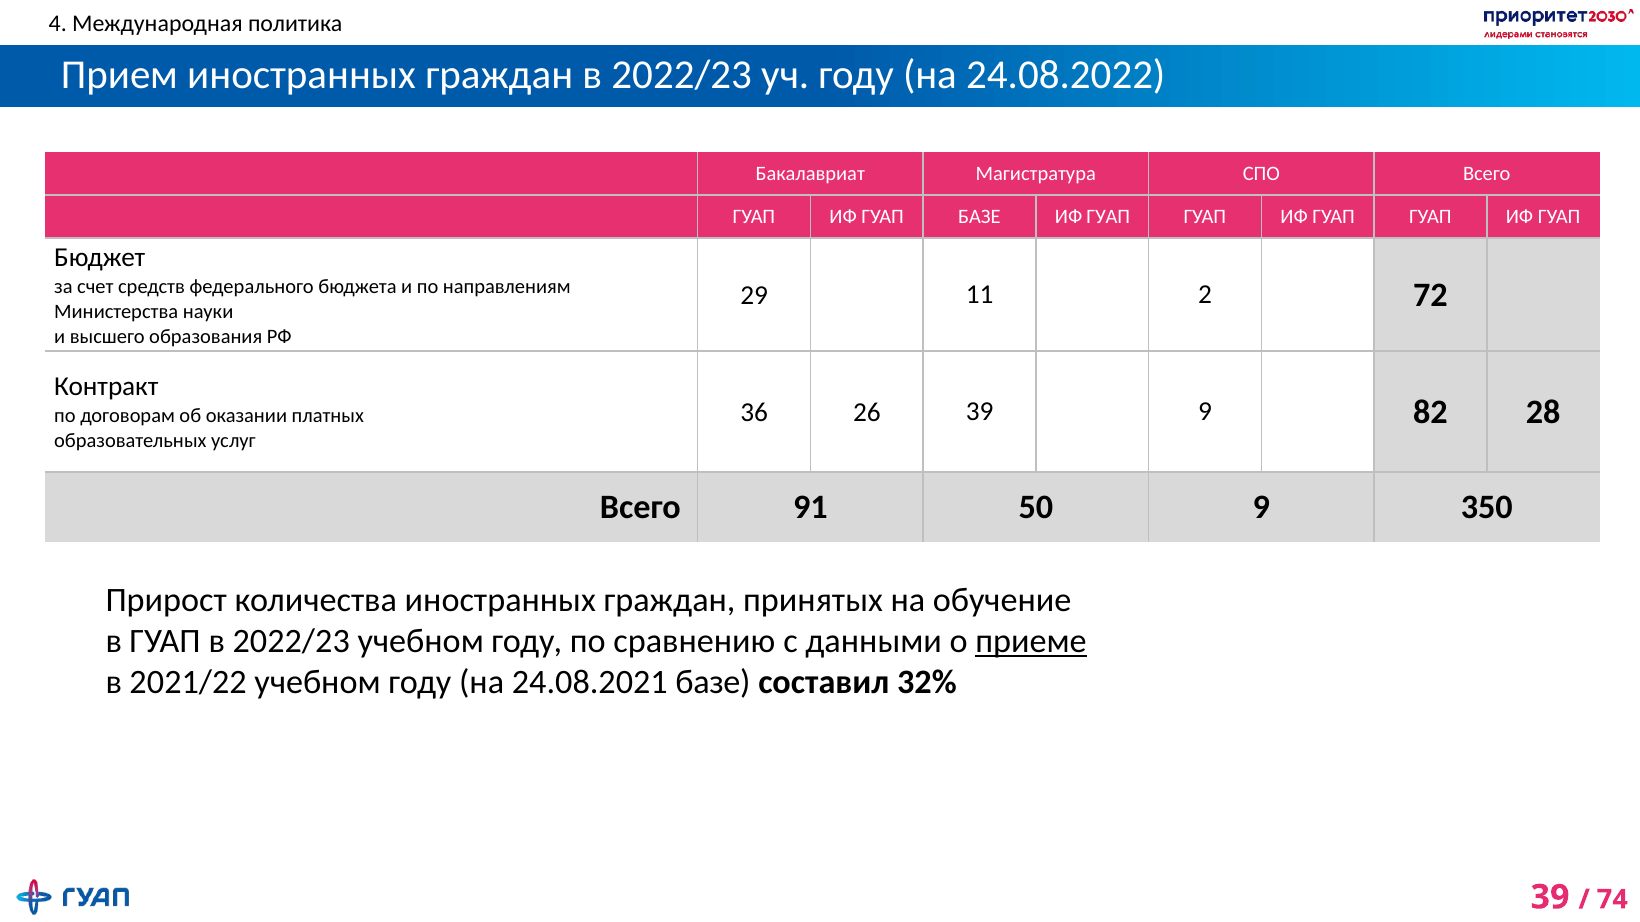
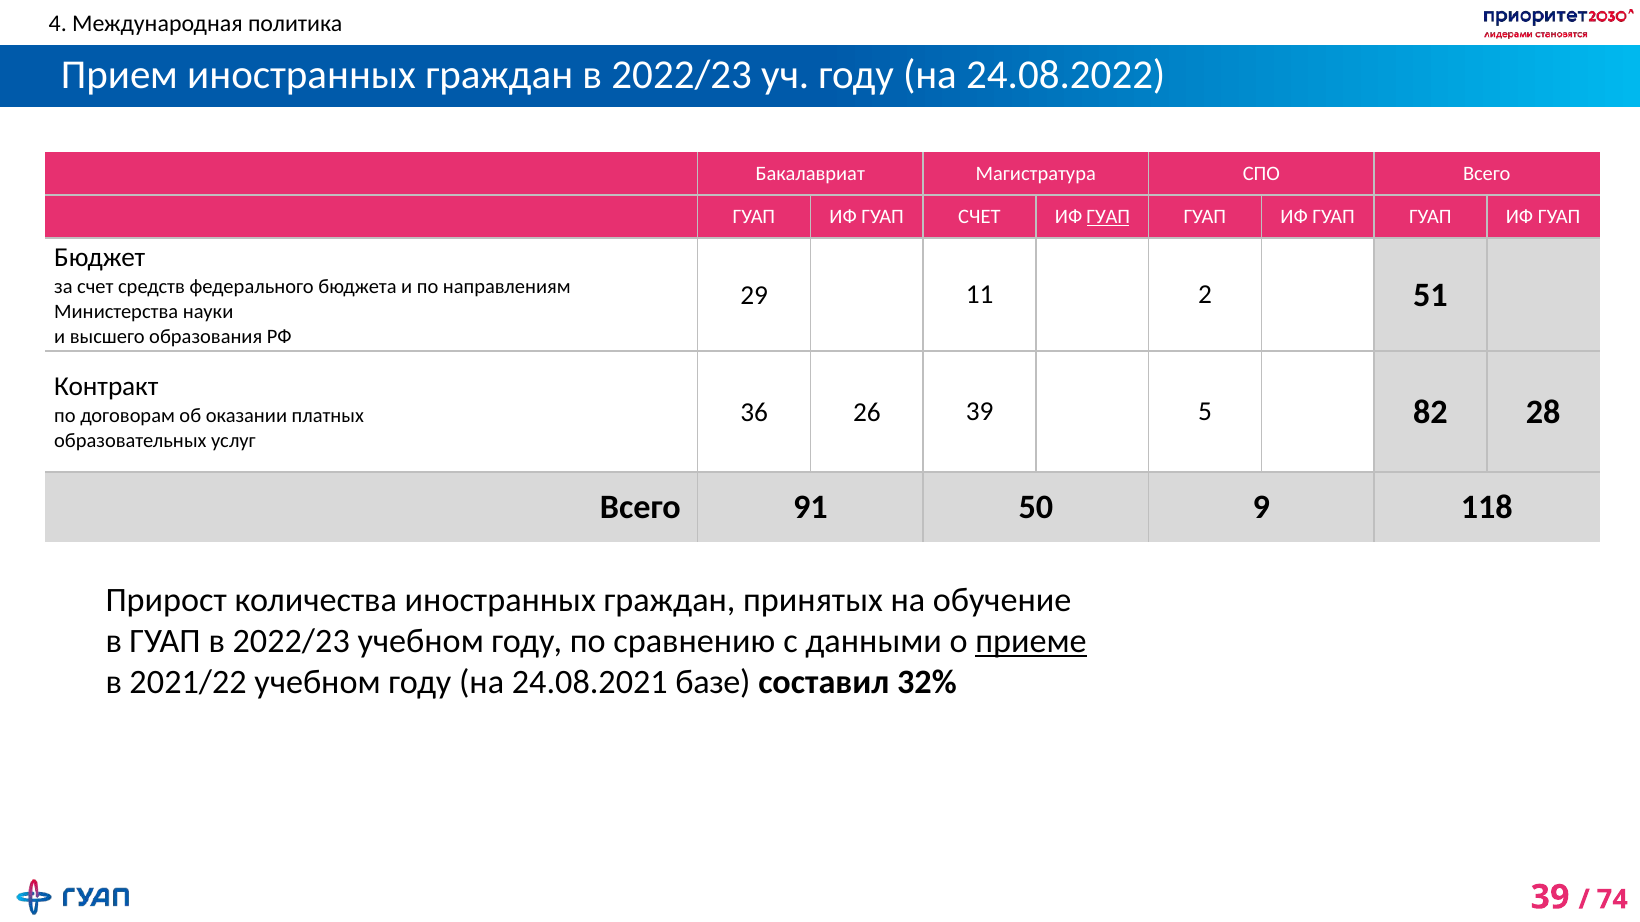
ГУАП БАЗЕ: БАЗЕ -> СЧЕТ (979, 217)
ГУАП underline: none -> present (1108, 217)
72: 72 -> 51 (1430, 295)
39 9: 9 -> 5 (1205, 412)
350: 350 -> 118 (1487, 508)
